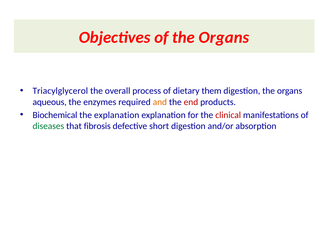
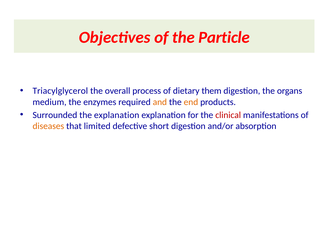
of the Organs: Organs -> Particle (224, 37)
aqueous: aqueous -> medium (50, 102)
end colour: red -> orange (191, 102)
Biochemical: Biochemical -> Surrounded (55, 115)
diseases colour: green -> orange (48, 126)
fibrosis: fibrosis -> limited (97, 126)
